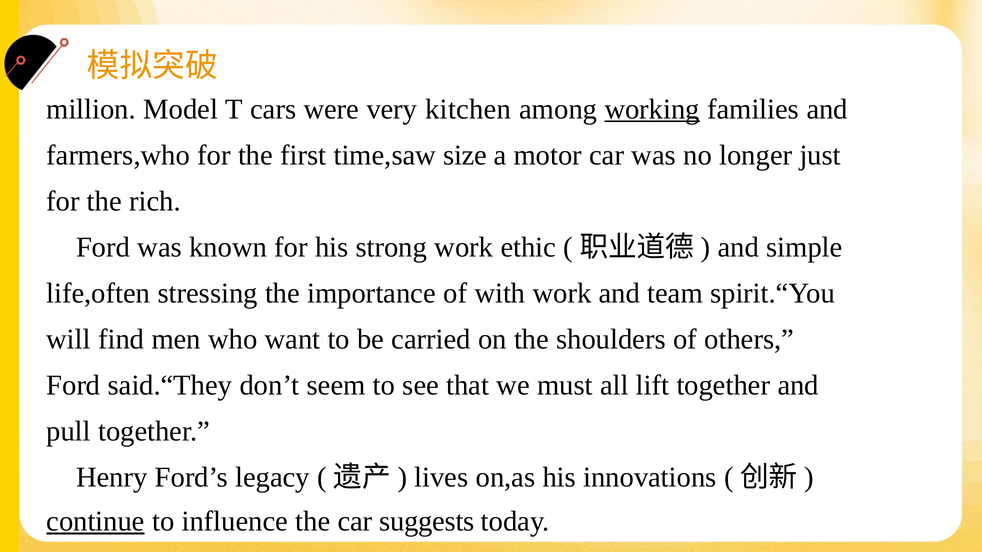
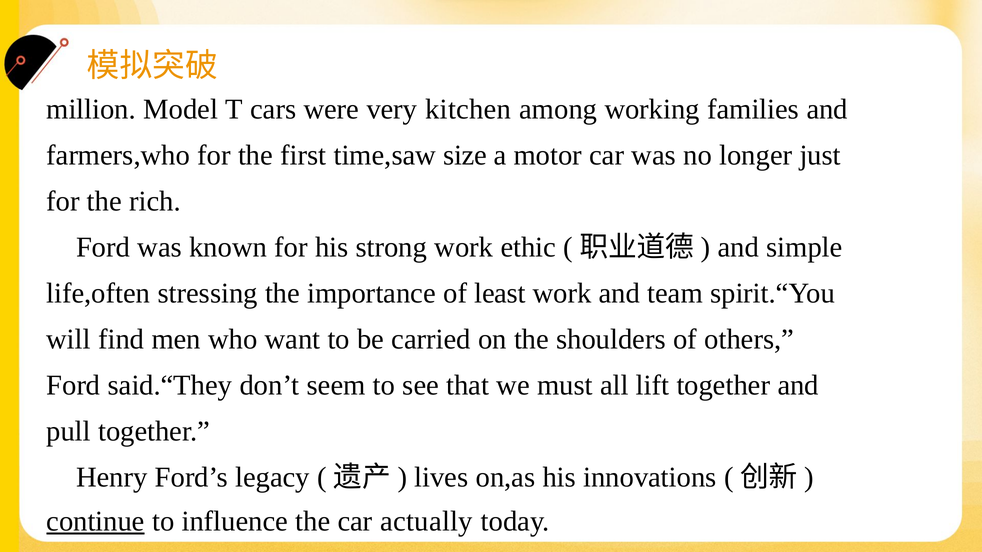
working underline: present -> none (652, 109)
with: with -> least (500, 293)
suggests: suggests -> actually (427, 521)
